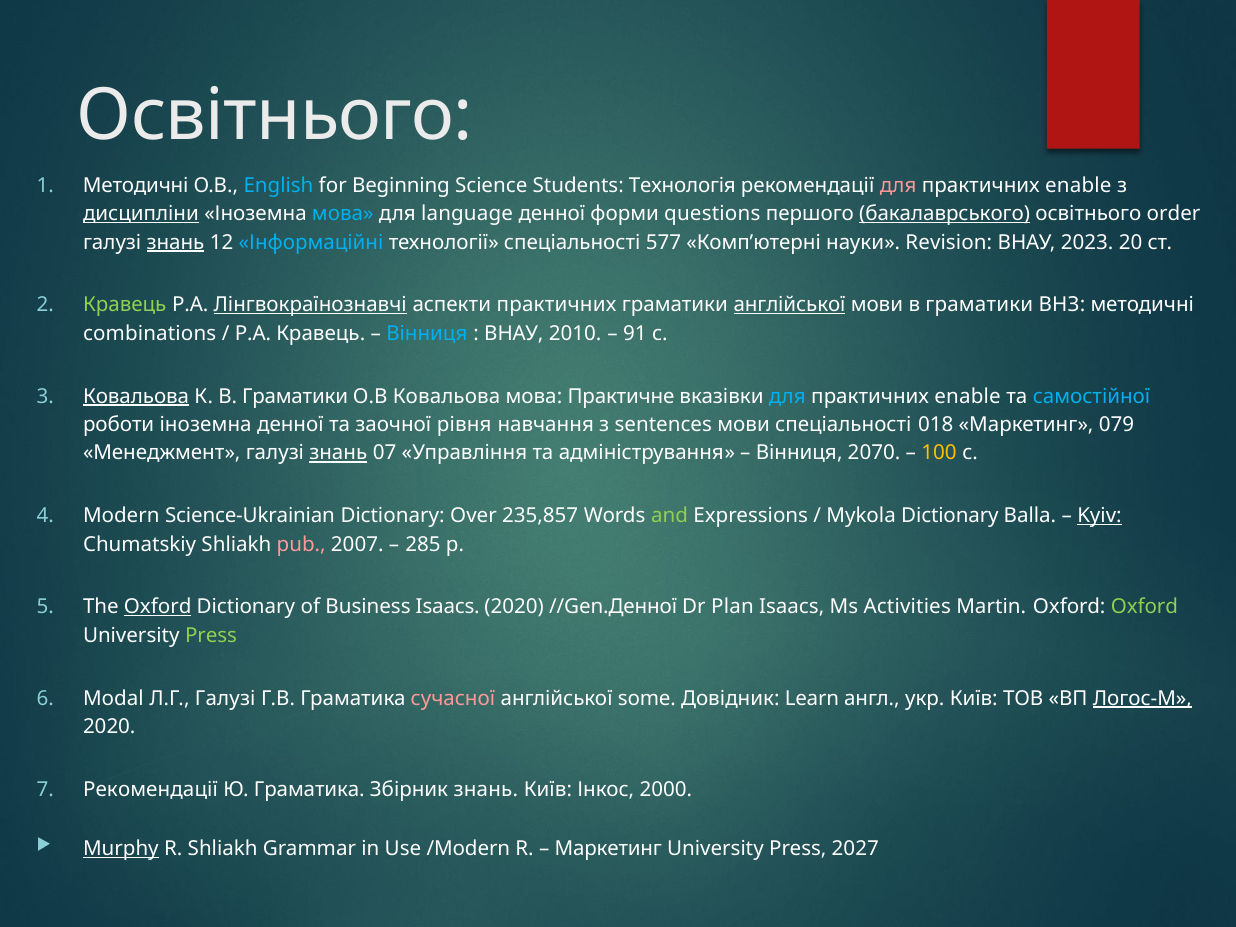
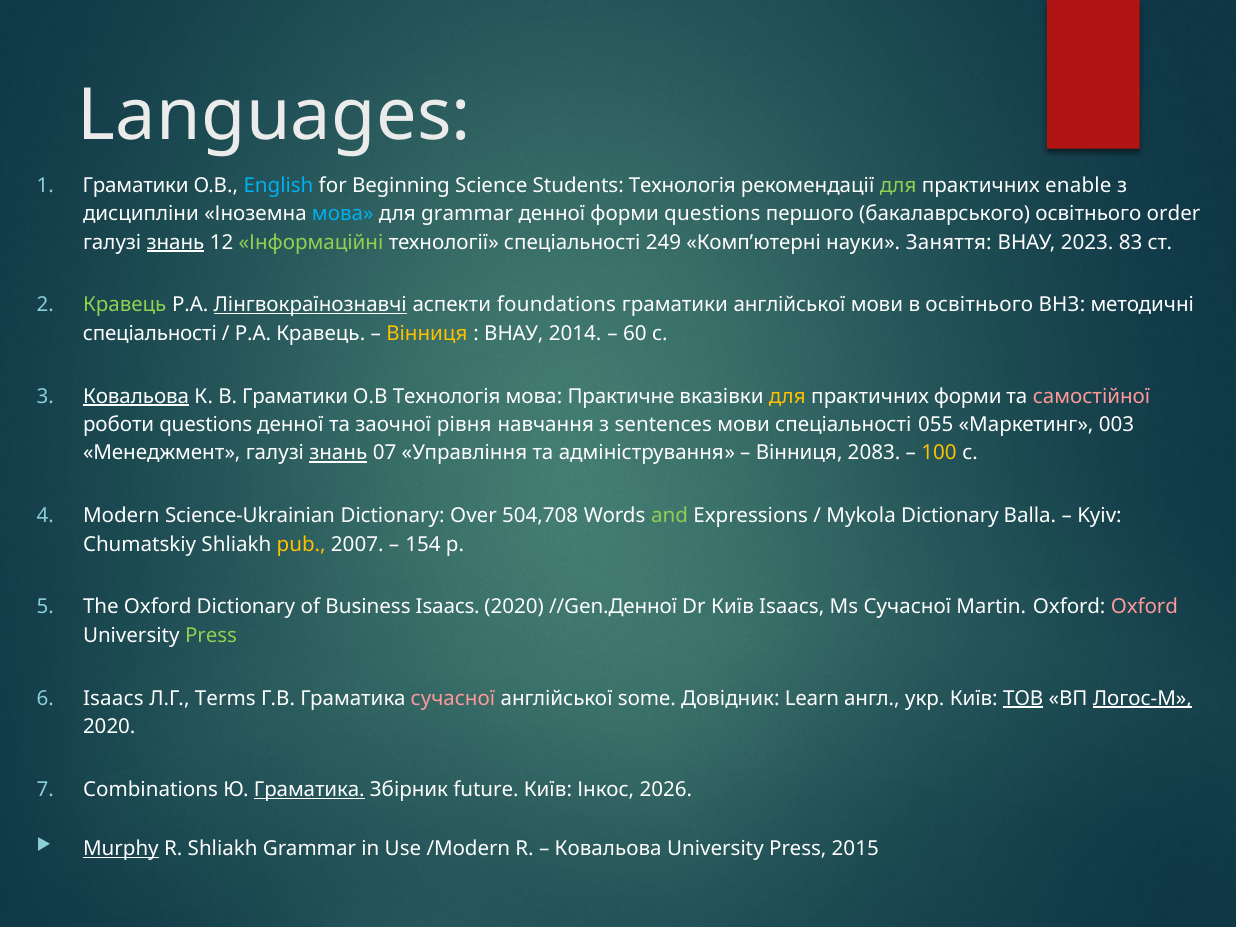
Освітнього: Освітнього -> Languages (275, 116)
Методичні: Методичні -> Граматики (136, 185)
для colour: pink -> light green (898, 185)
дисципліни underline: present -> none (141, 214)
для language: language -> grammar (467, 214)
бакалаврського underline: present -> none (945, 214)
Інформаційні colour: light blue -> light green (311, 242)
577: 577 -> 249 (663, 242)
Revision: Revision -> Заняття (949, 242)
20: 20 -> 83 (1131, 242)
аспекти практичних: практичних -> foundations (556, 305)
англійської underline: present -> none (790, 305)
мови в граматики: граматики -> освітнього (979, 305)
combinations: combinations -> спеціальності (150, 333)
Вінниця colour: light blue -> yellow (427, 333)
2010: 2010 -> 2014 (575, 333)
91: 91 -> 60 (635, 333)
О.В Ковальова: Ковальова -> Технологія (447, 396)
для colour: light blue -> yellow (787, 396)
enable: enable -> форми (968, 396)
самостійної colour: light blue -> pink (1091, 396)
роботи іноземна: іноземна -> questions (206, 425)
018: 018 -> 055 (936, 425)
079: 079 -> 003 (1116, 425)
2070: 2070 -> 2083 (874, 453)
235,857: 235,857 -> 504,708 (540, 516)
Kyiv underline: present -> none (1099, 516)
pub colour: pink -> yellow (301, 544)
285: 285 -> 154 (423, 544)
Oxford underline: present -> none (158, 607)
Dr Plan: Plan -> Київ (733, 607)
Ms Activities: Activities -> Сучасної (907, 607)
Oxford colour: light green -> pink (1144, 607)
Modal: Modal -> Isaacs (113, 698)
Л.Г Галузі: Галузі -> Terms (225, 698)
ТОВ underline: none -> present (1023, 698)
Рекомендації: Рекомендації -> Combinations (151, 789)
Граматика underline: none -> present (309, 789)
Збірник знань: знань -> future (486, 789)
2000: 2000 -> 2026 (666, 789)
Маркетинг: Маркетинг -> Ковальова (608, 848)
2027: 2027 -> 2015 (855, 848)
